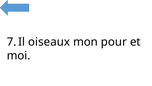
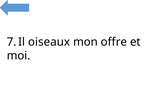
pour: pour -> offre (114, 42)
